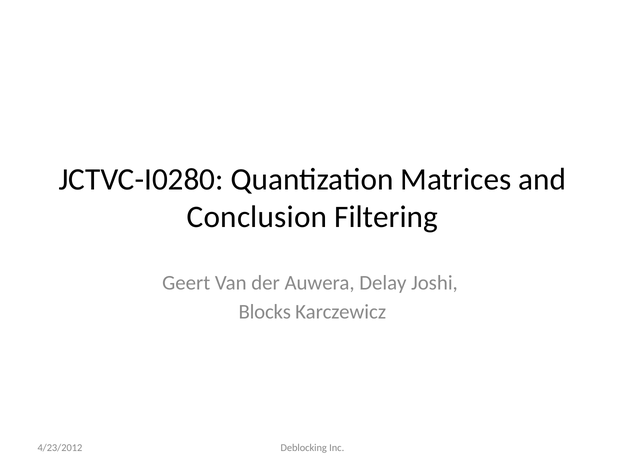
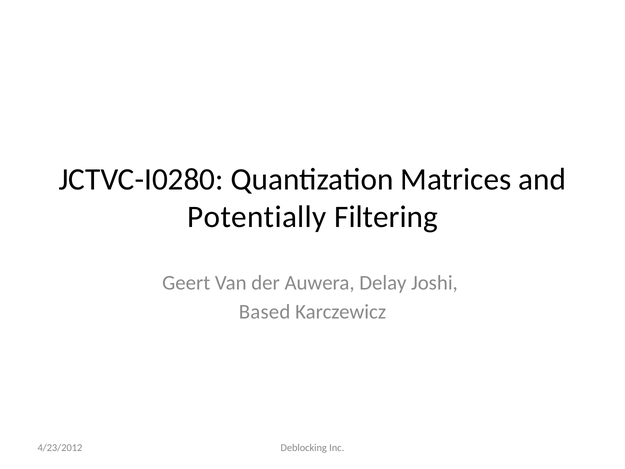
Conclusion: Conclusion -> Potentially (257, 217)
Blocks: Blocks -> Based (265, 312)
